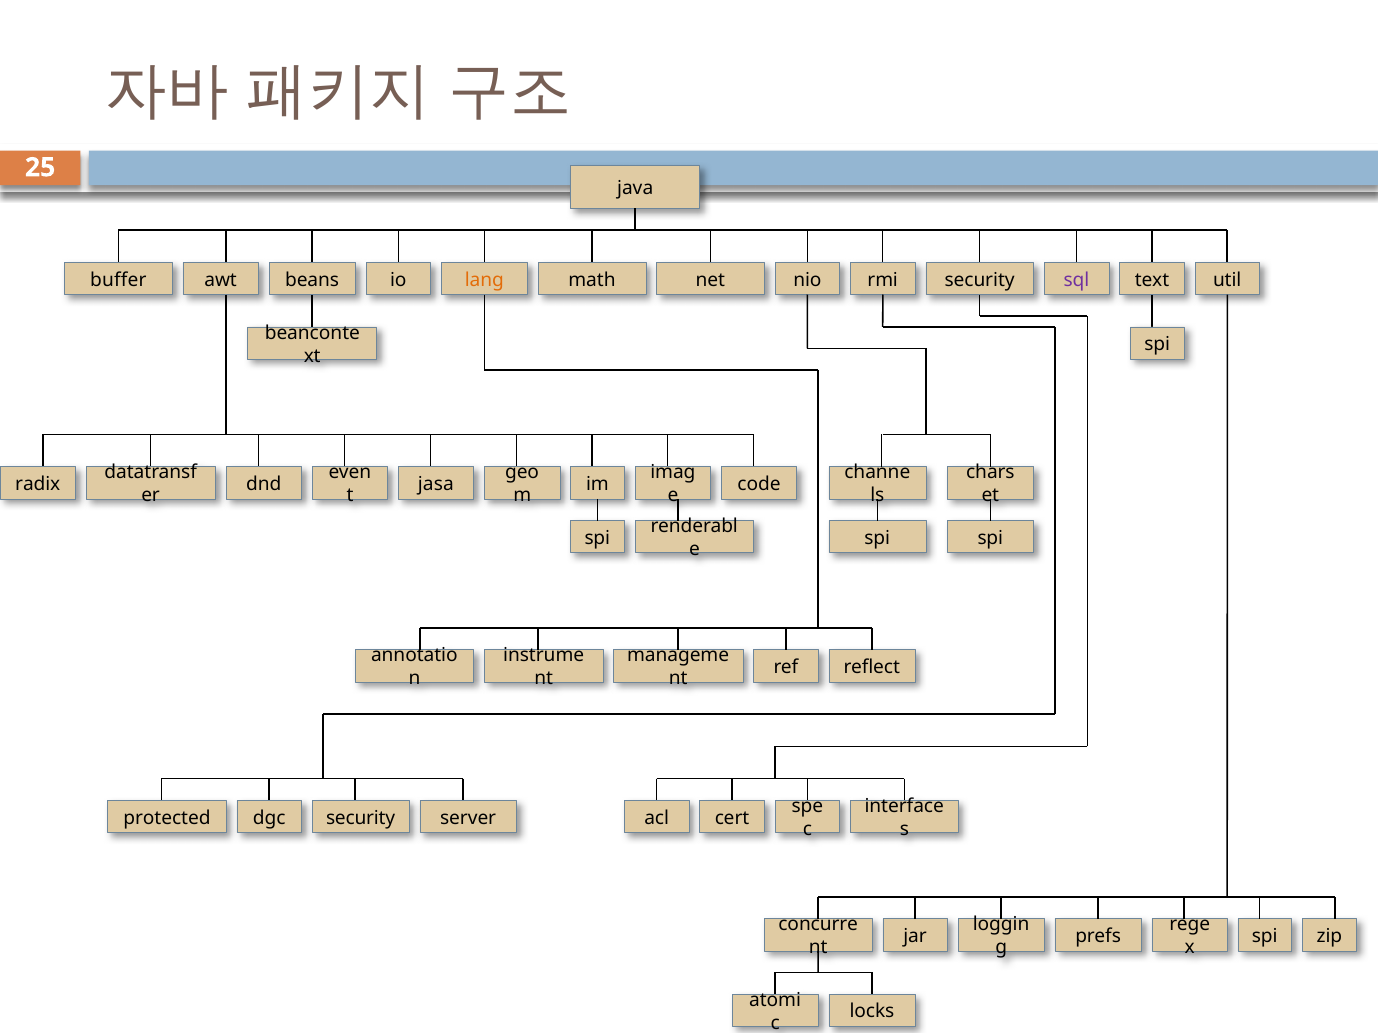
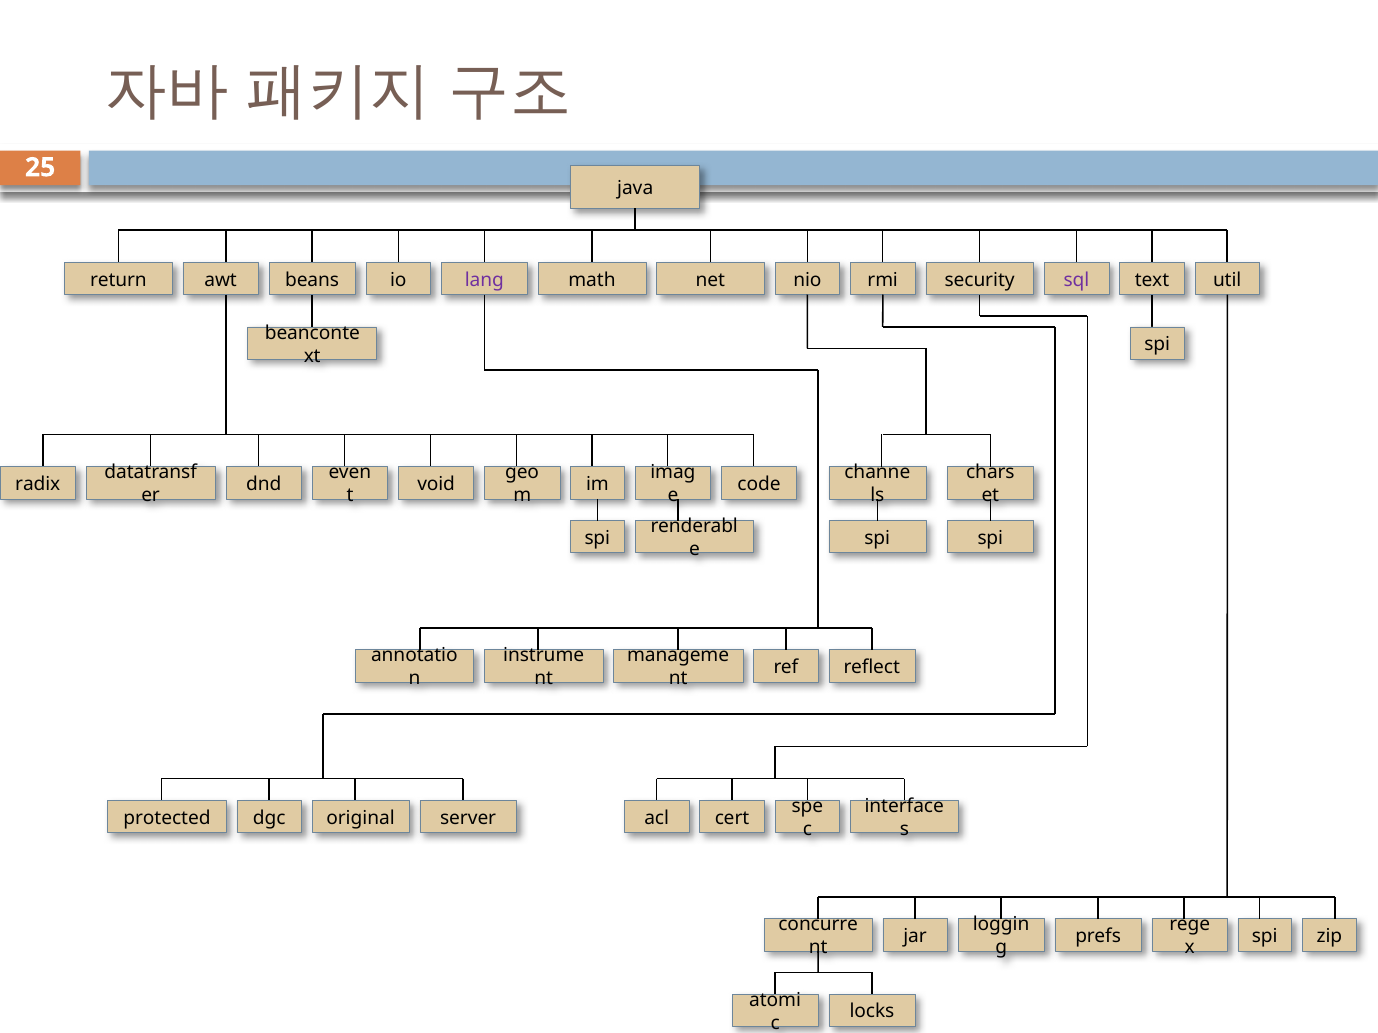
buffer: buffer -> return (118, 280)
lang colour: orange -> purple (484, 280)
jasa: jasa -> void (436, 484)
dgc security: security -> original (361, 818)
